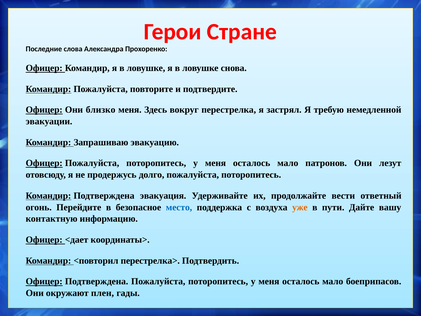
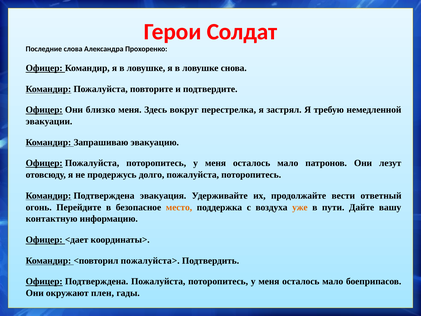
Стране: Стране -> Солдат (242, 32)
место colour: blue -> orange (179, 207)
перестрелка>: перестрелка> -> пожалуйста> (150, 260)
